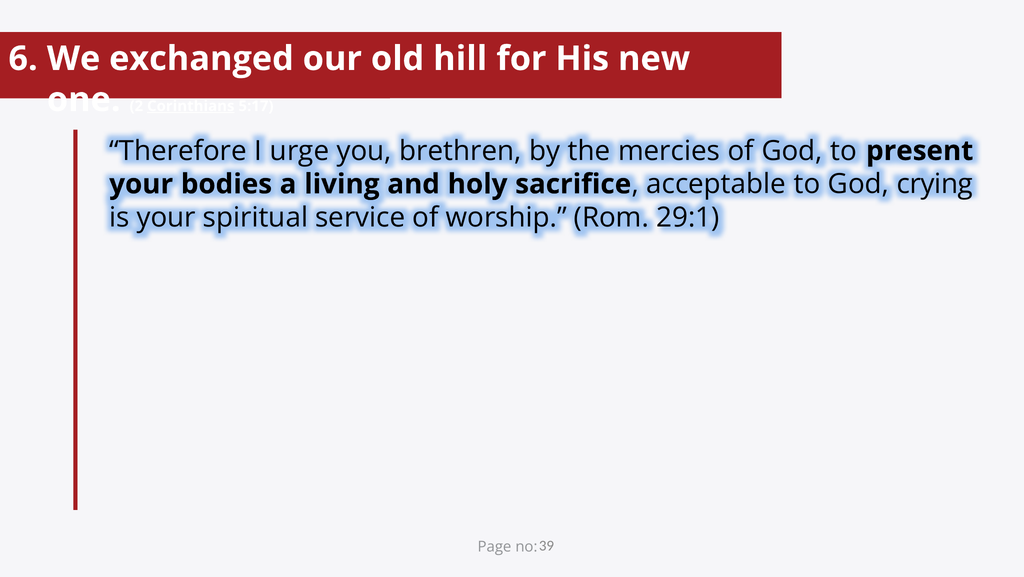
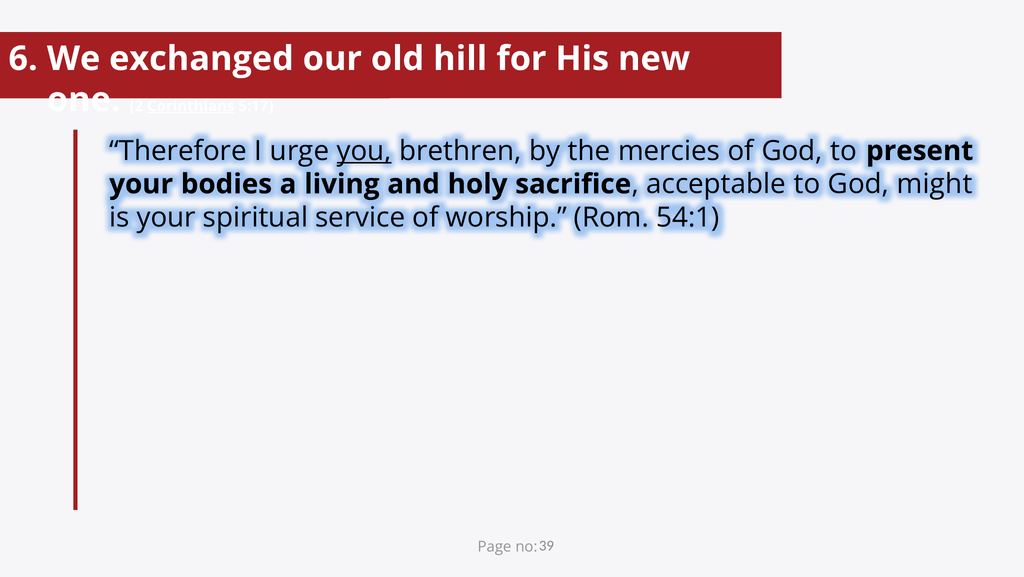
you underline: none -> present (364, 151)
crying: crying -> might (935, 184)
29:1: 29:1 -> 54:1 (688, 218)
